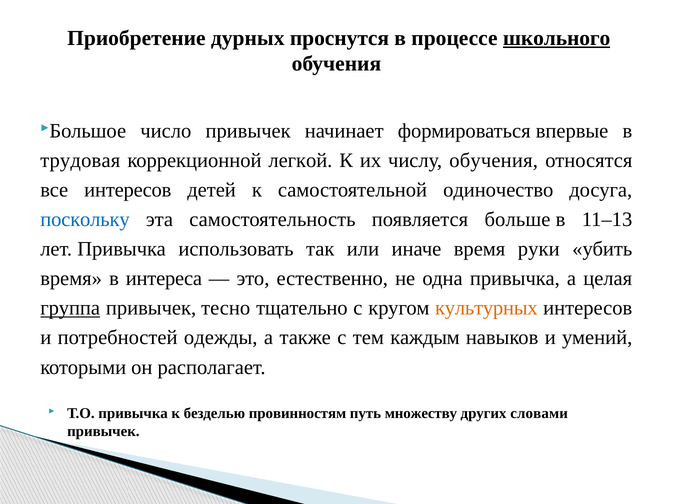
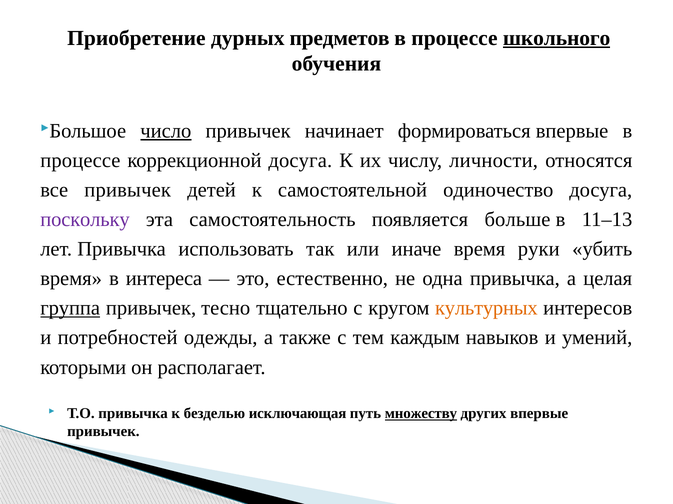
проснутся: проснутся -> предметов (340, 38)
число underline: none -> present (166, 131)
трудовая: трудовая -> процессе (80, 161)
коррекционной легкой: легкой -> досуга (300, 161)
числу обучения: обучения -> личности (494, 161)
все интересов: интересов -> привычек (128, 190)
поскольку colour: blue -> purple (85, 220)
провинностям: провинностям -> исключающая (298, 414)
множеству underline: none -> present (421, 414)
других словами: словами -> впервые (539, 414)
